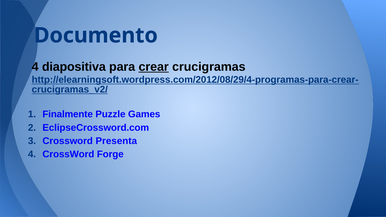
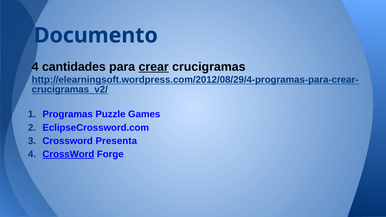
diapositiva: diapositiva -> cantidades (74, 67)
Finalmente: Finalmente -> Programas (68, 114)
CrossWord underline: none -> present (68, 154)
